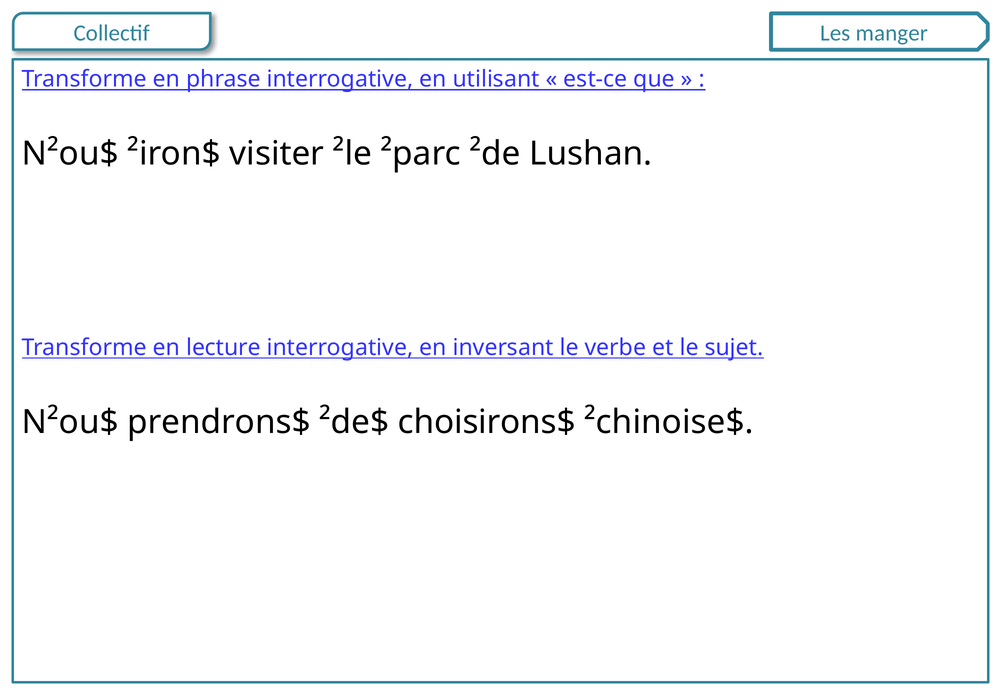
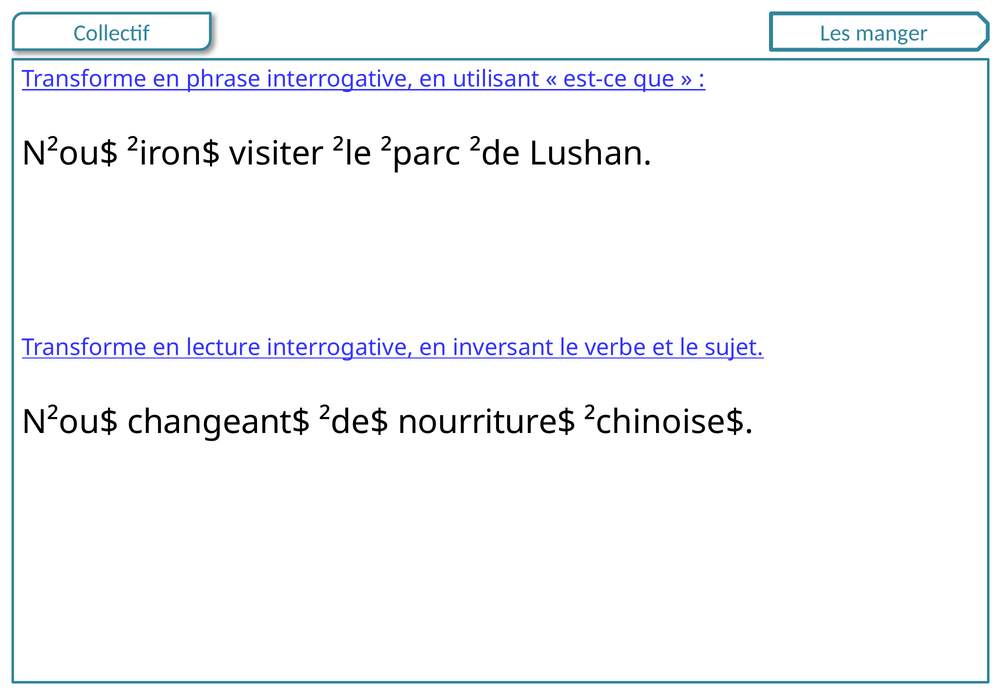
prendrons$: prendrons$ -> changeant$ (219, 422)
choisirons$: choisirons$ -> nourriture$ (487, 422)
